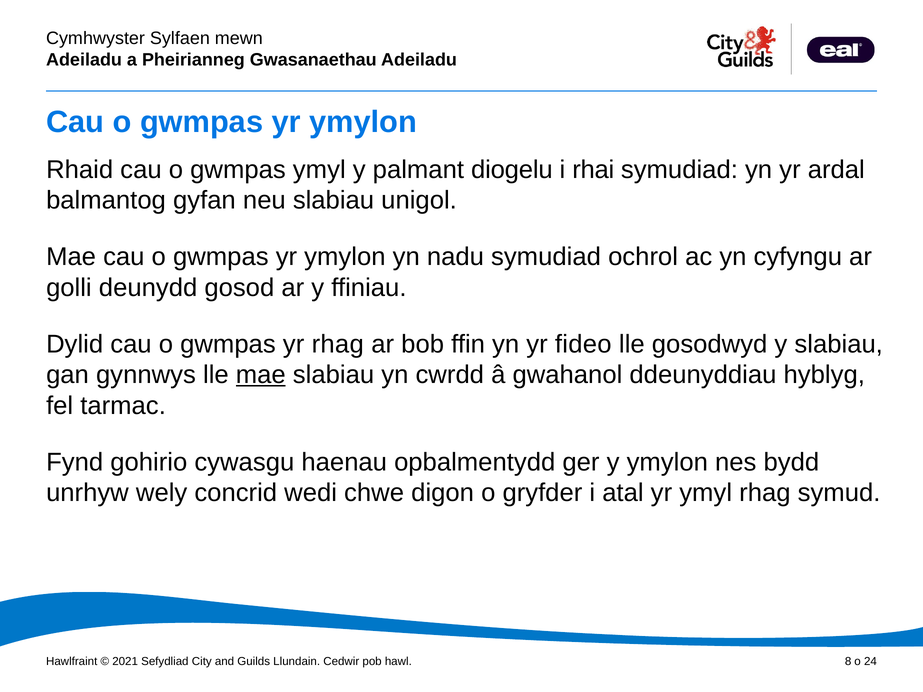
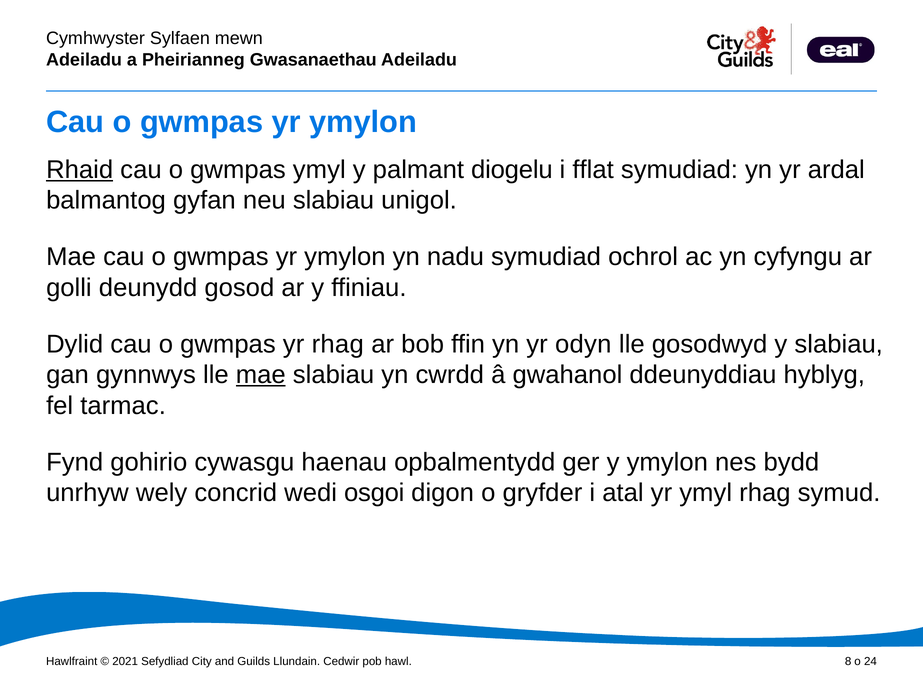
Rhaid underline: none -> present (80, 170)
rhai: rhai -> fflat (593, 170)
fideo: fideo -> odyn (583, 344)
chwe: chwe -> osgoi (374, 493)
